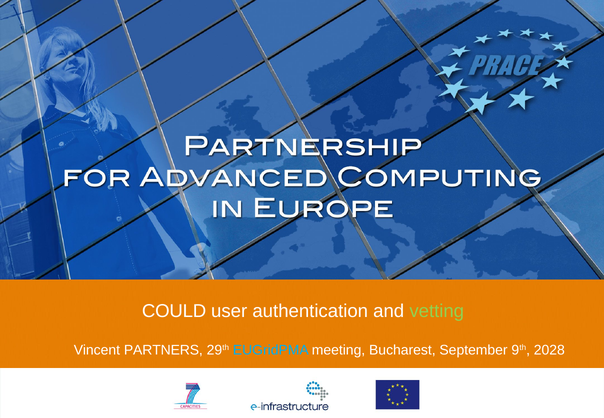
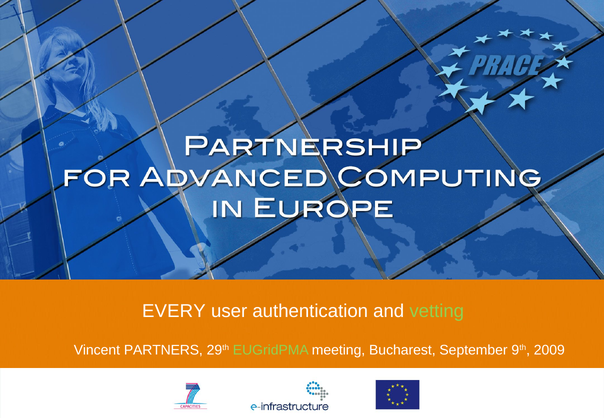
COULD: COULD -> EVERY (174, 311)
EUGridPMA colour: light blue -> light green (271, 350)
2028: 2028 -> 2009 (549, 350)
